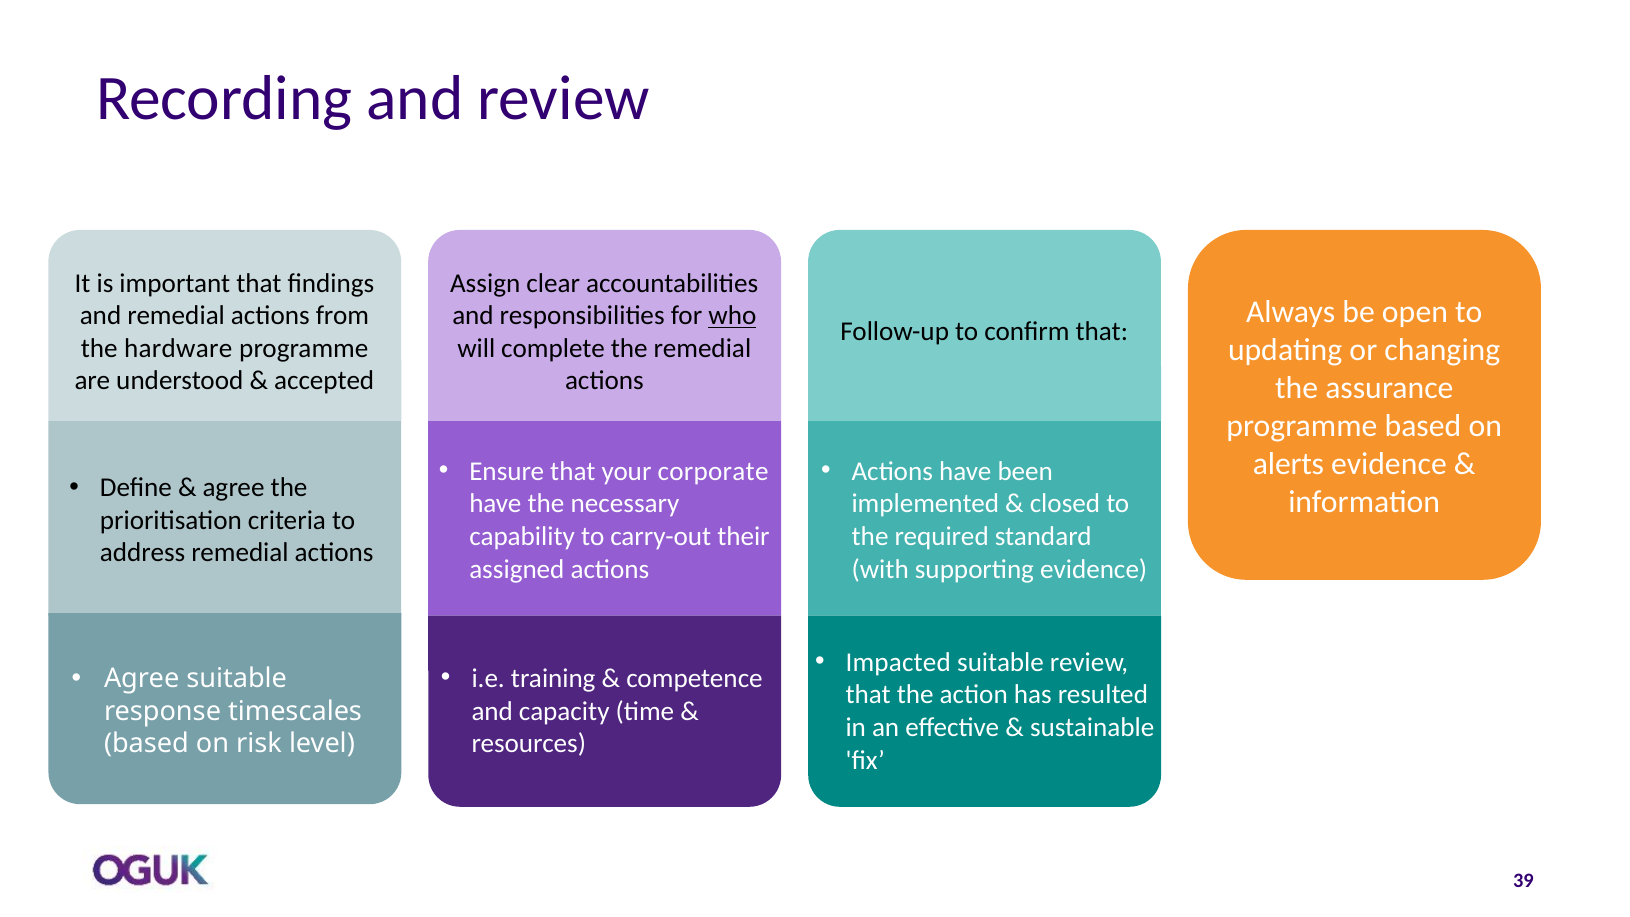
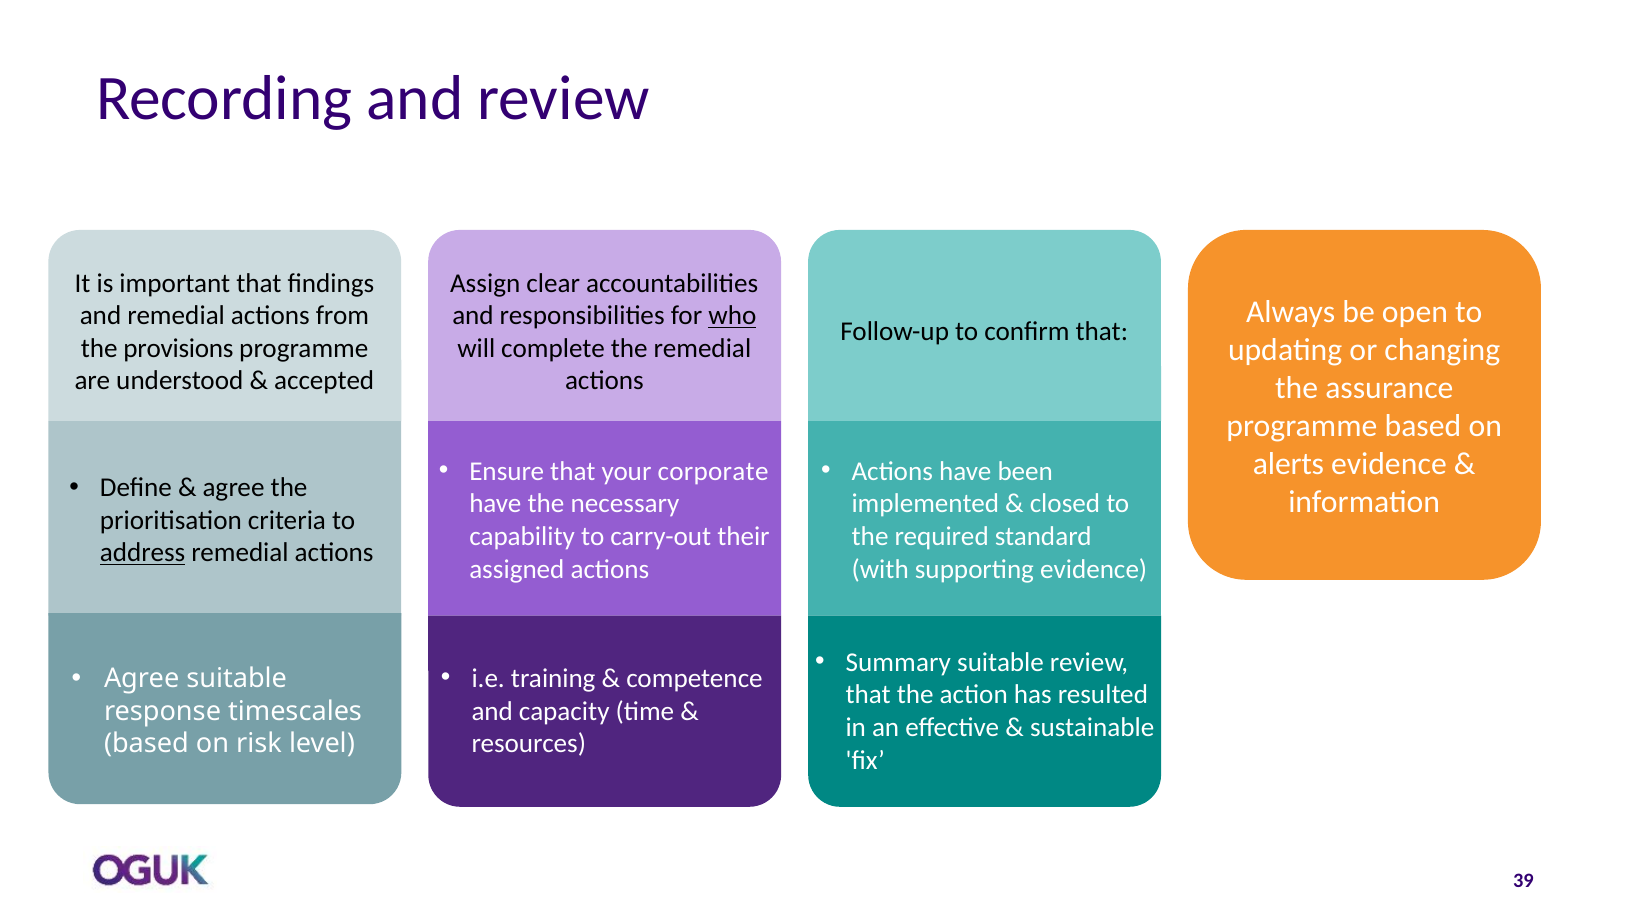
hardware: hardware -> provisions (178, 348)
address underline: none -> present (143, 553)
Impacted: Impacted -> Summary (898, 662)
